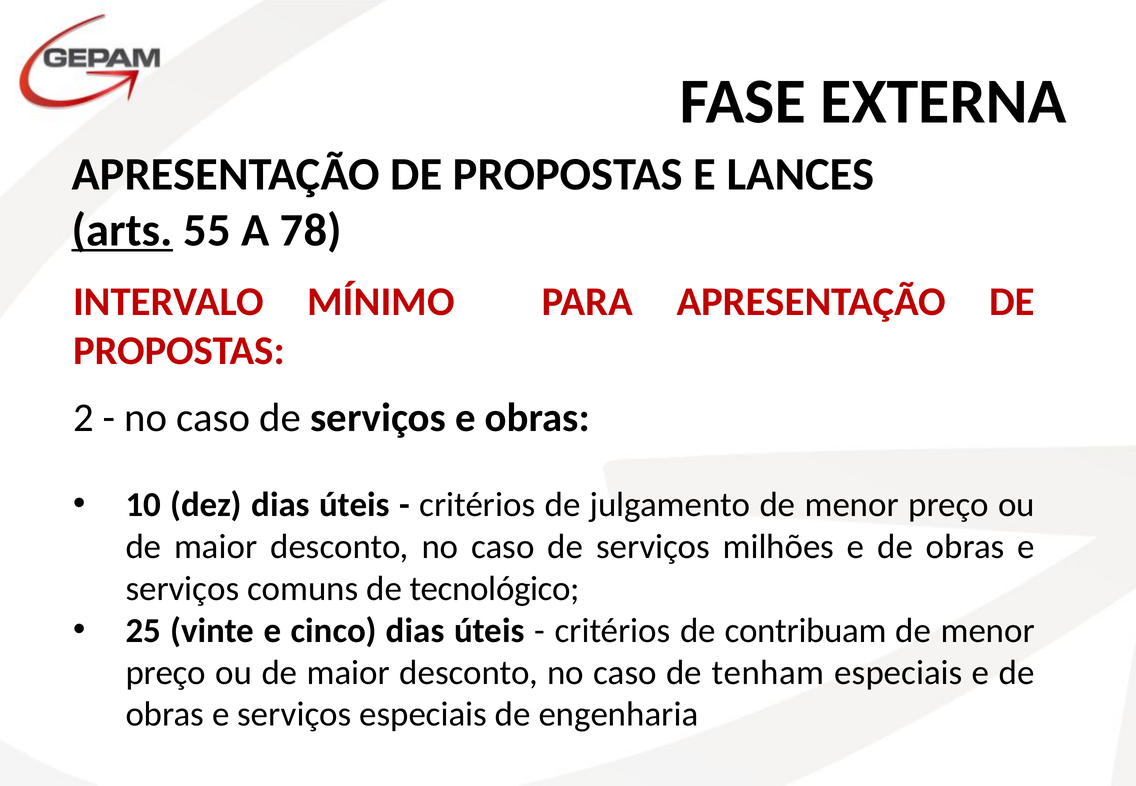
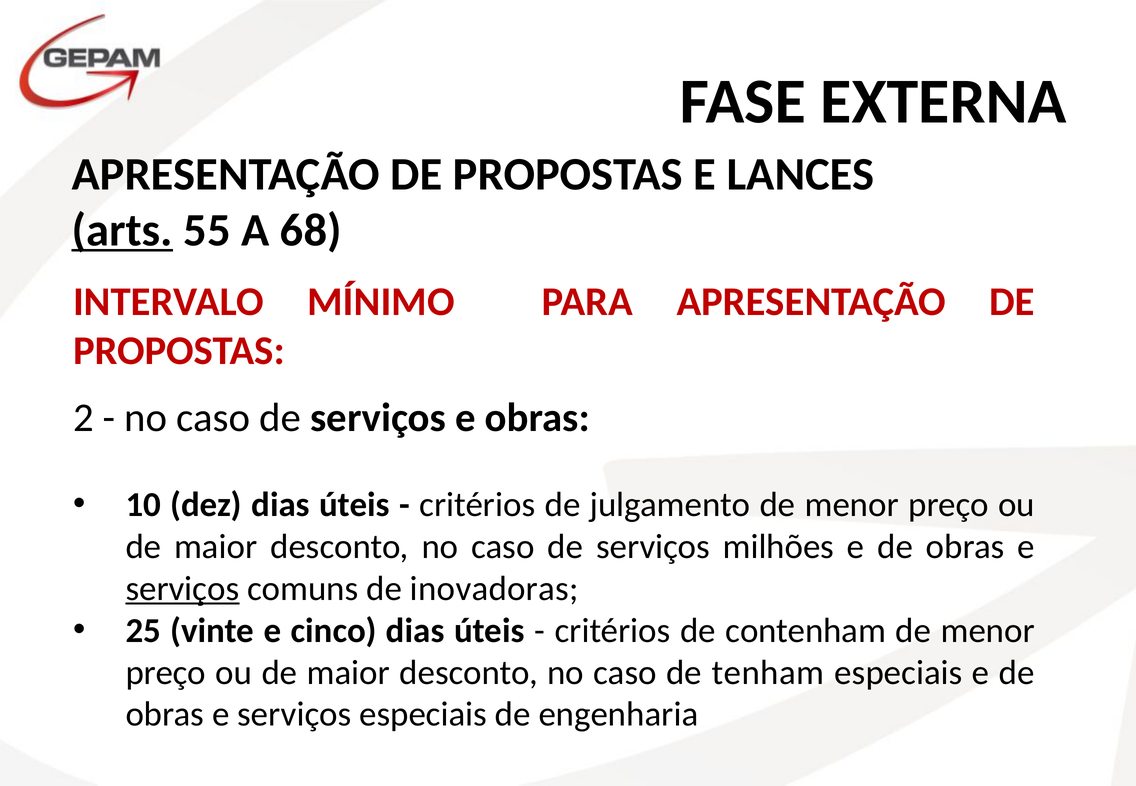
78: 78 -> 68 (311, 230)
serviços underline: none -> present (182, 589)
tecnológico: tecnológico -> inovadoras (494, 589)
contribuam: contribuam -> contenham (806, 631)
